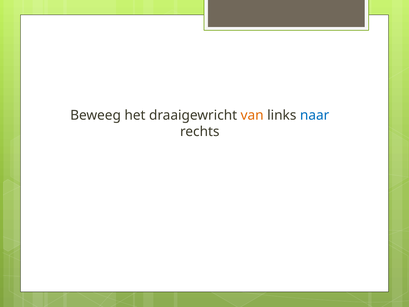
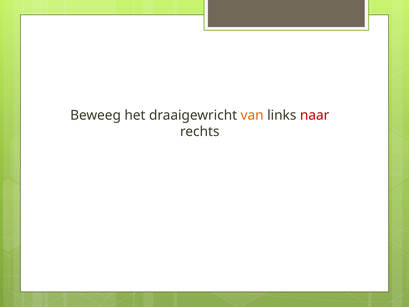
naar colour: blue -> red (315, 115)
